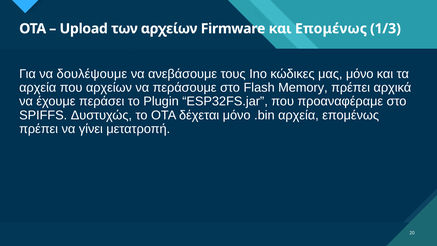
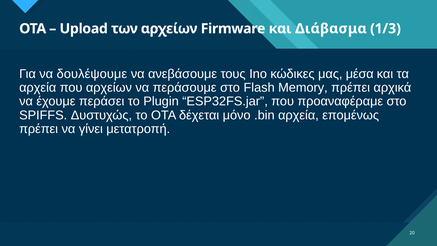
και Επομένως: Επομένως -> Διάβασμα (331, 29)
μας μόνο: μόνο -> μέσα (360, 74)
